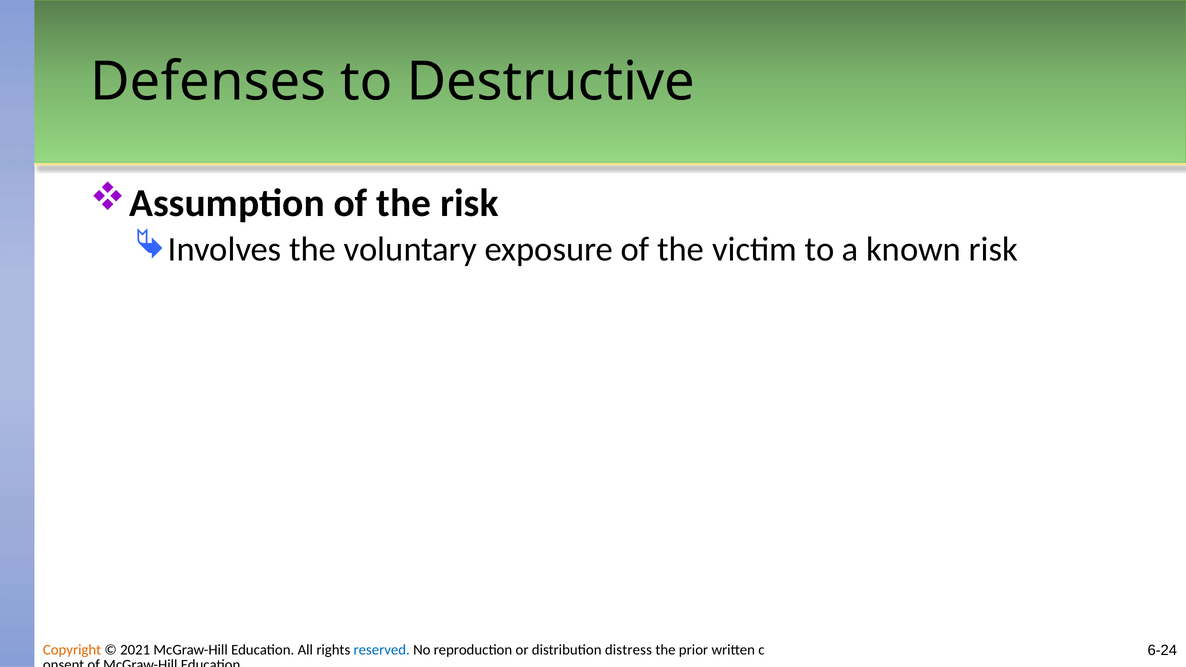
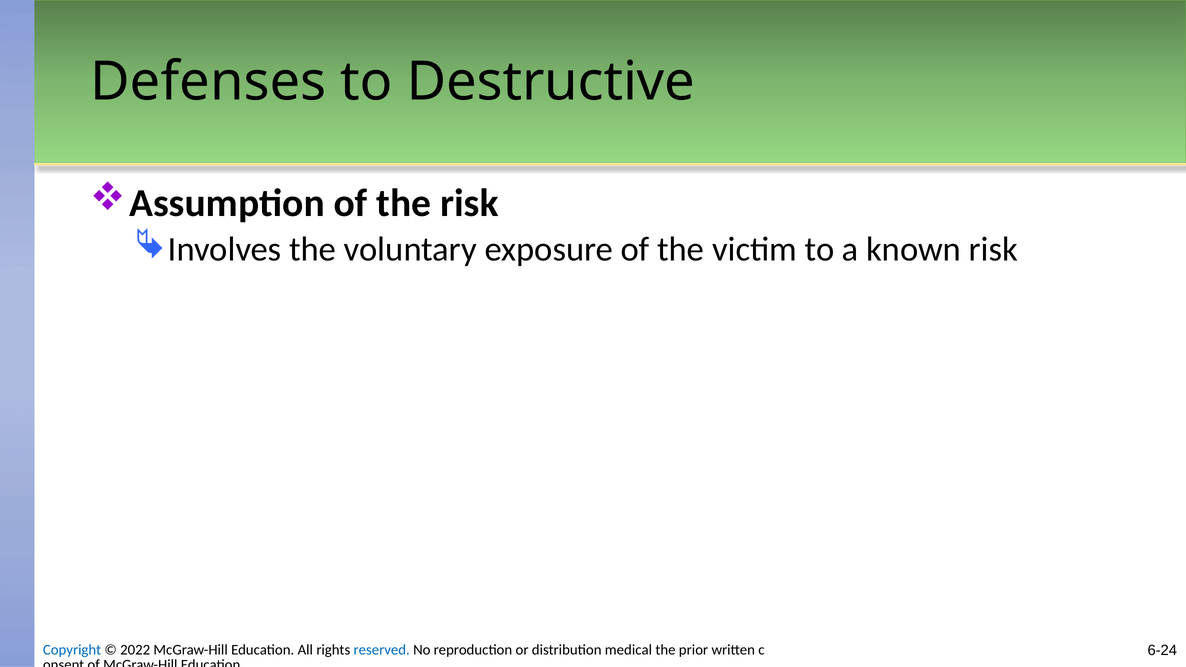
Copyright colour: orange -> blue (72, 650)
2021: 2021 -> 2022 (135, 650)
distress: distress -> medical (628, 650)
